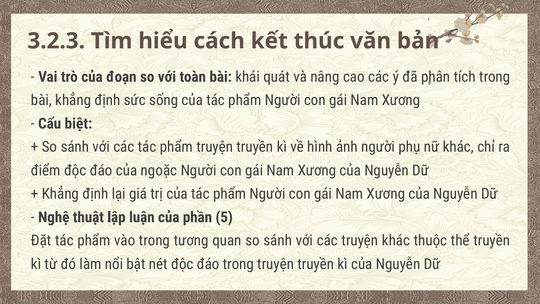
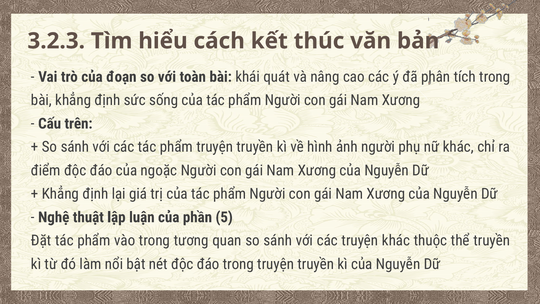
biệt: biệt -> trên (79, 124)
